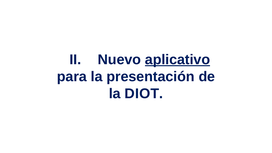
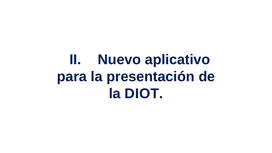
aplicativo underline: present -> none (178, 60)
